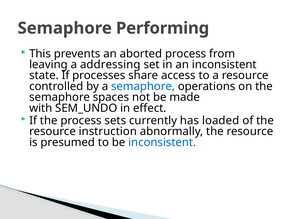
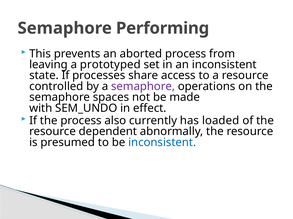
addressing: addressing -> prototyped (110, 65)
semaphore colour: blue -> purple (143, 87)
sets: sets -> also (115, 121)
instruction: instruction -> dependent (108, 132)
